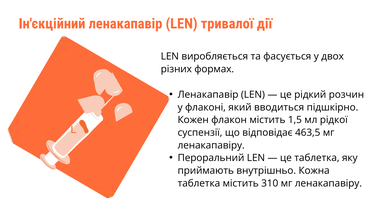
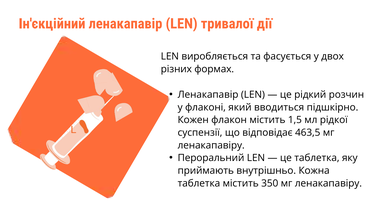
310: 310 -> 350 (270, 184)
